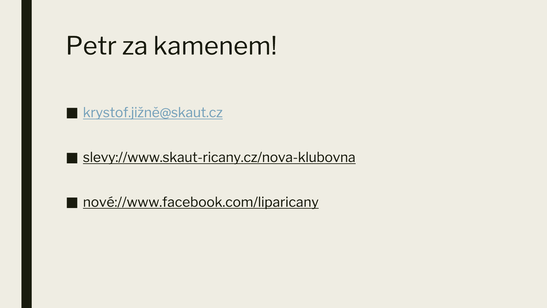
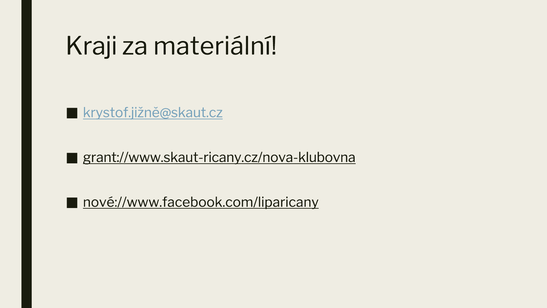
Petr: Petr -> Kraji (91, 46)
kamenem: kamenem -> materiální (215, 46)
slevy://www.skaut-ricany.cz/nova-klubovna: slevy://www.skaut-ricany.cz/nova-klubovna -> grant://www.skaut-ricany.cz/nova-klubovna (219, 157)
